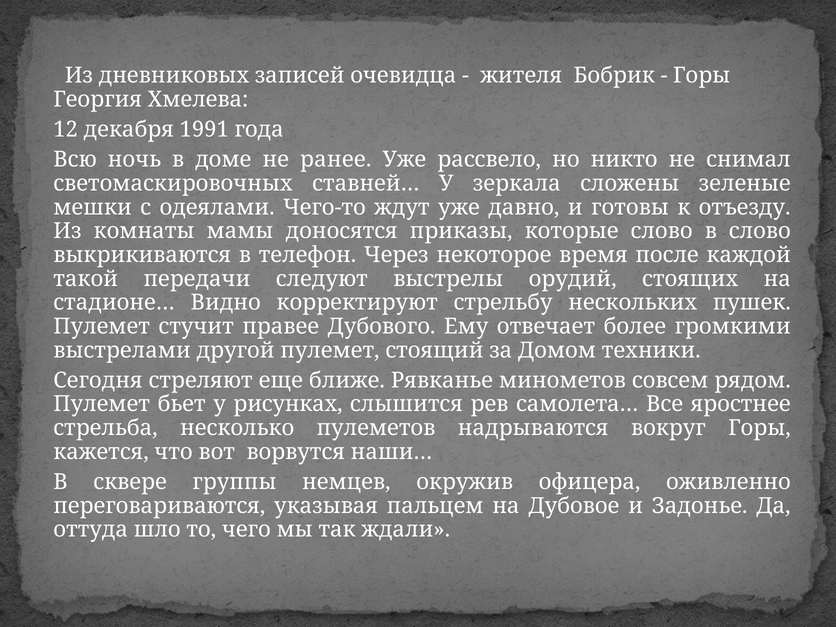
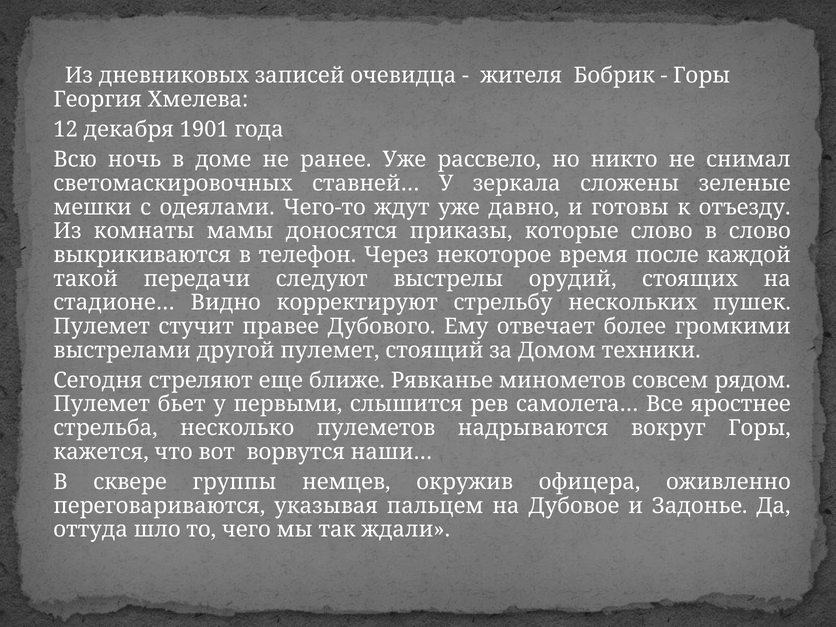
1991: 1991 -> 1901 (204, 130)
рисунках: рисунках -> первыми (288, 404)
